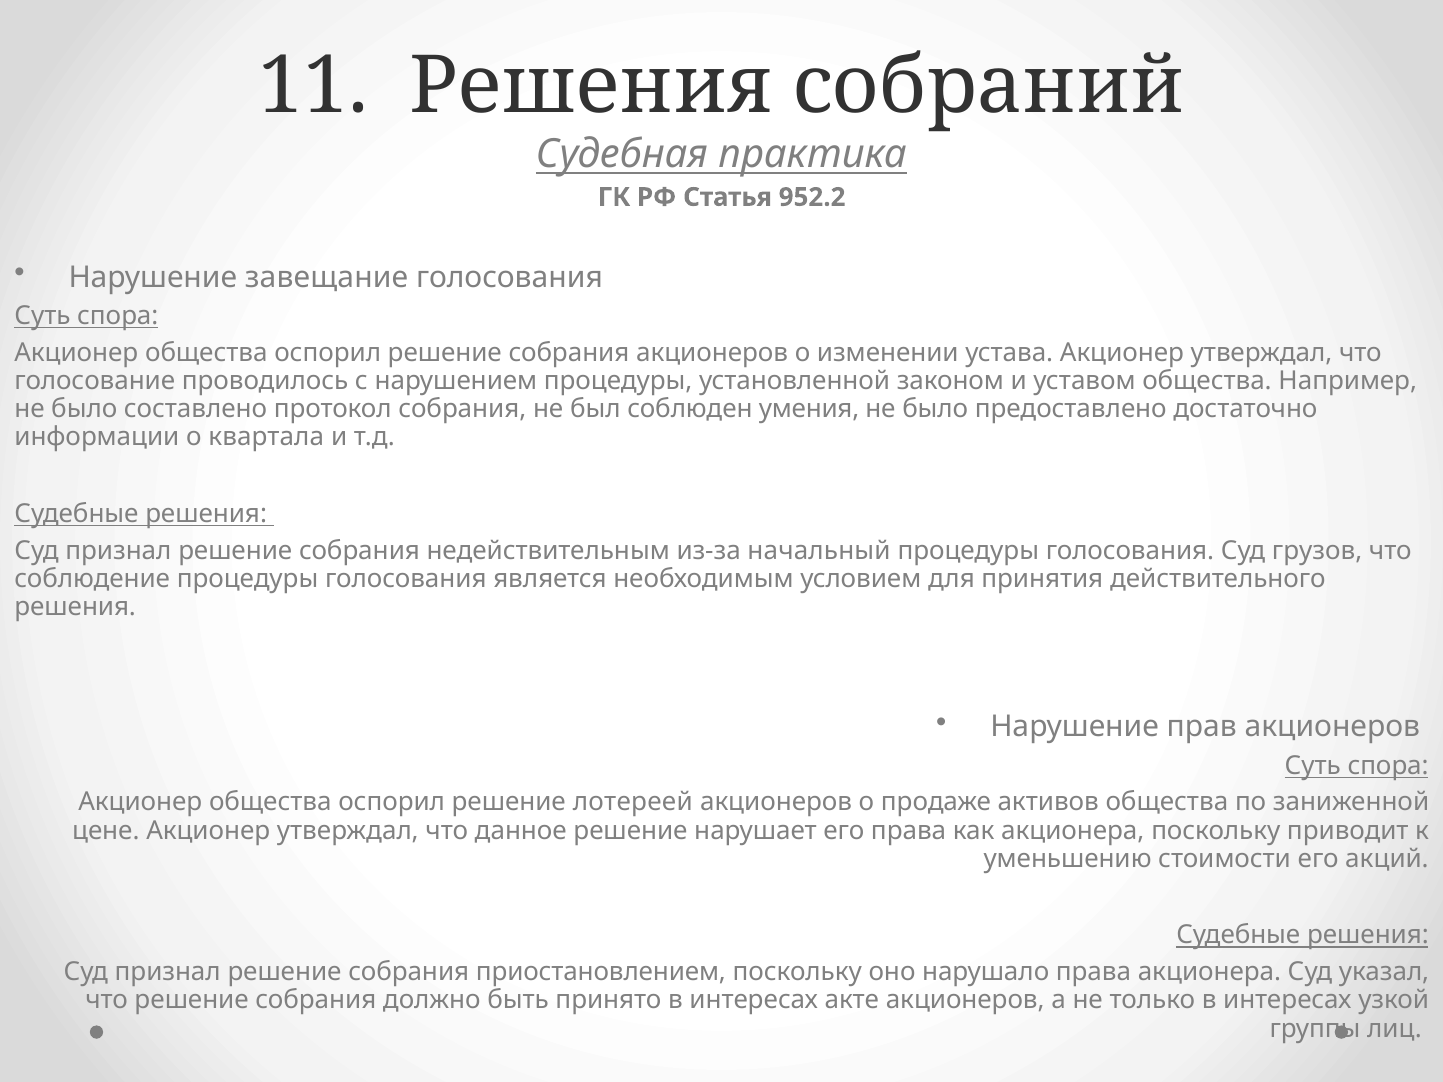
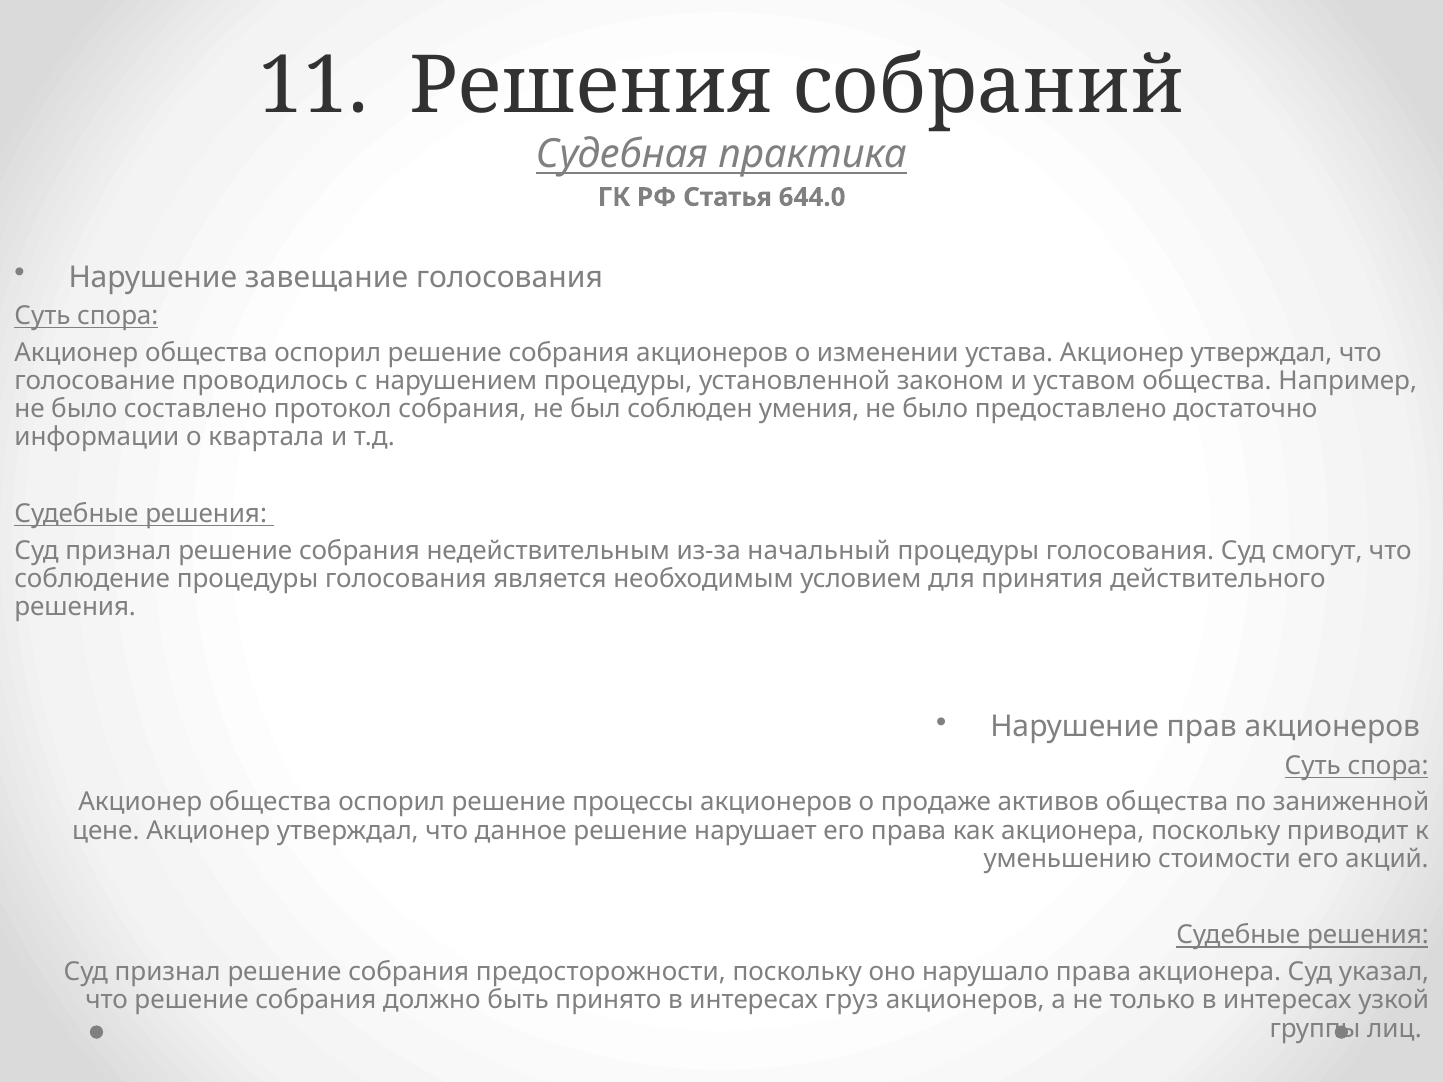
952.2: 952.2 -> 644.0 (812, 197)
грузов: грузов -> смогут (1317, 551)
лотереей: лотереей -> процессы (633, 802)
приостановлением: приостановлением -> предосторожности (601, 972)
акте: акте -> груз (852, 1001)
